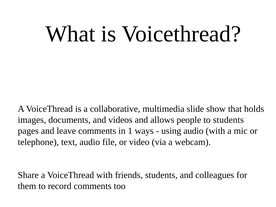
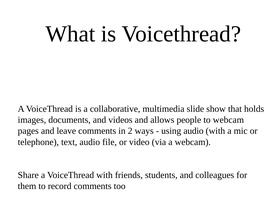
to students: students -> webcam (228, 120)
1: 1 -> 2 (130, 131)
